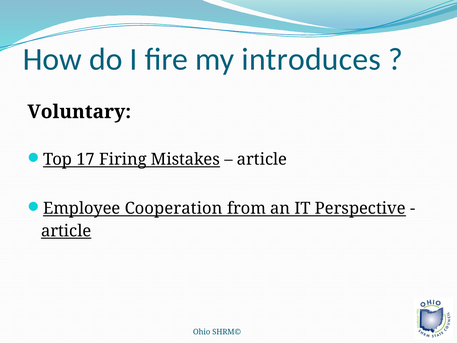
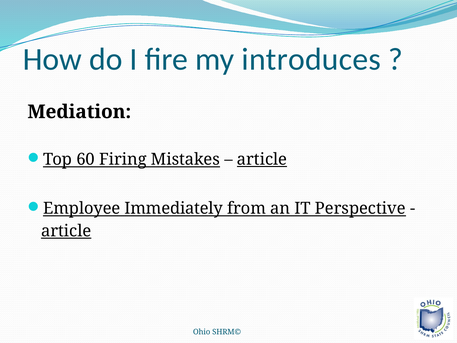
Voluntary: Voluntary -> Mediation (79, 112)
17: 17 -> 60 (86, 159)
article underline: none -> present (262, 159)
Cooperation: Cooperation -> Immediately (174, 208)
